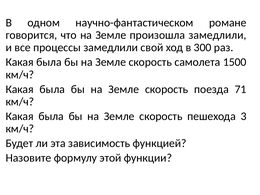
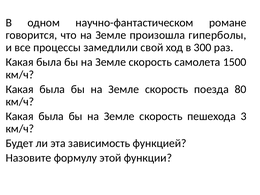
произошла замедлили: замедлили -> гиперболы (217, 35)
71: 71 -> 80 (241, 89)
